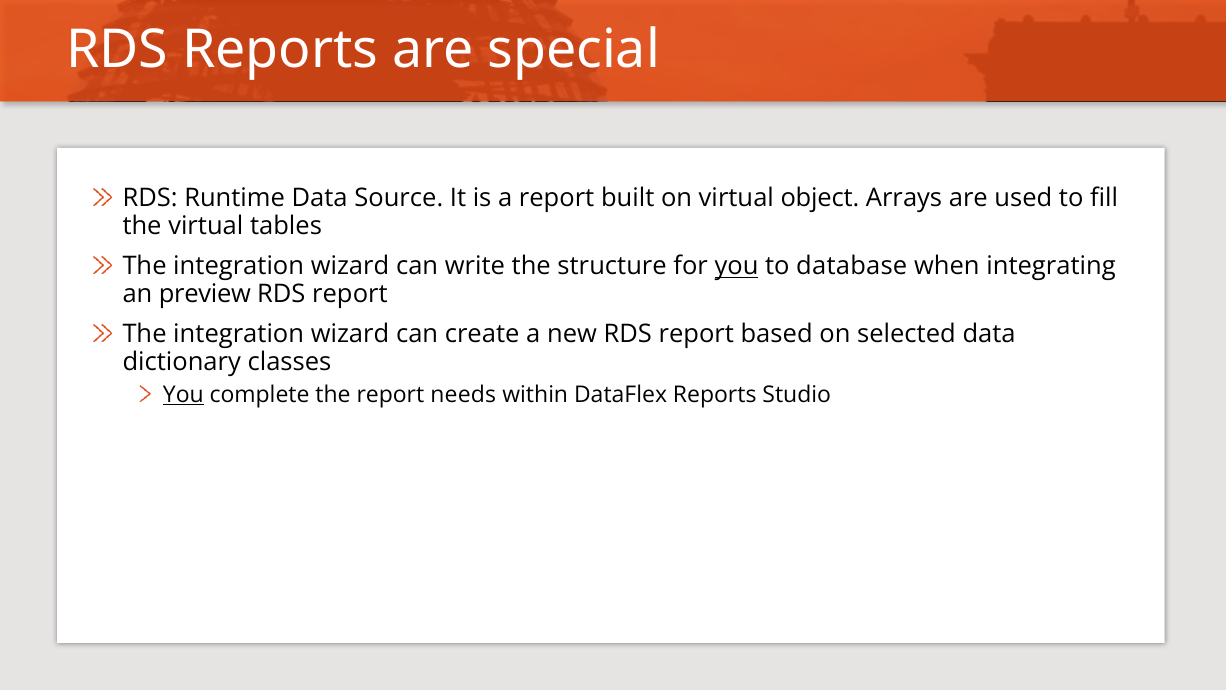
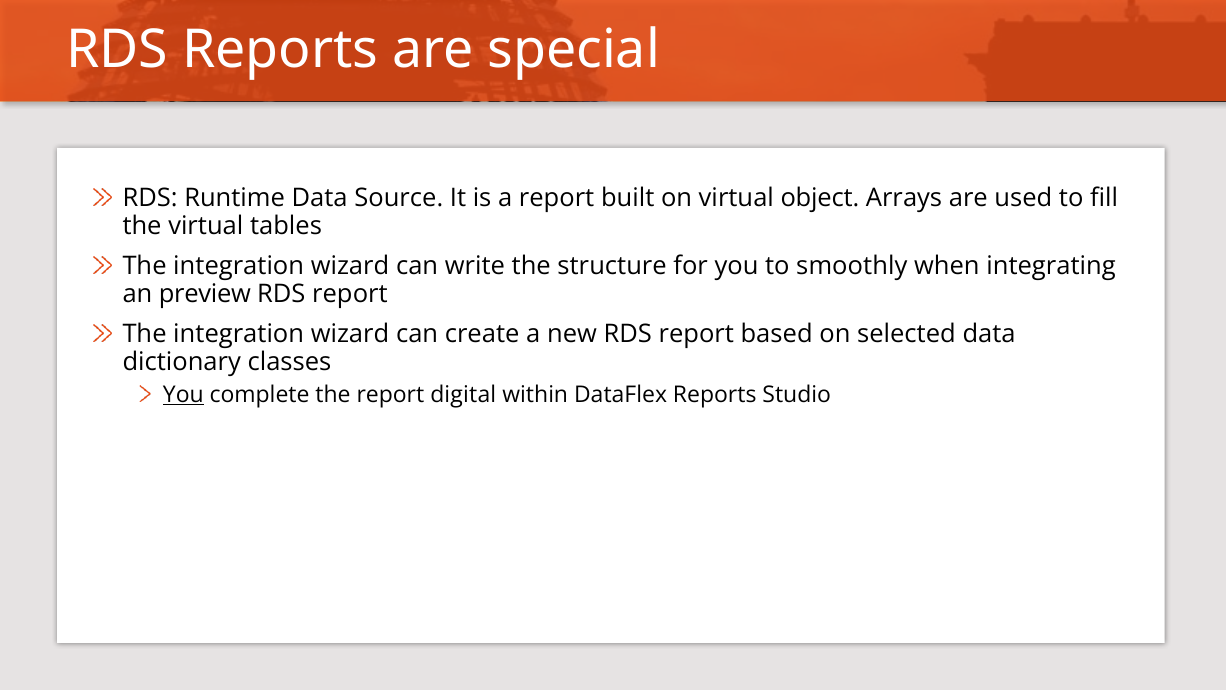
you underline: present -> none (737, 266)
database: database -> smoothly (852, 266)
needs: needs -> digital (463, 394)
